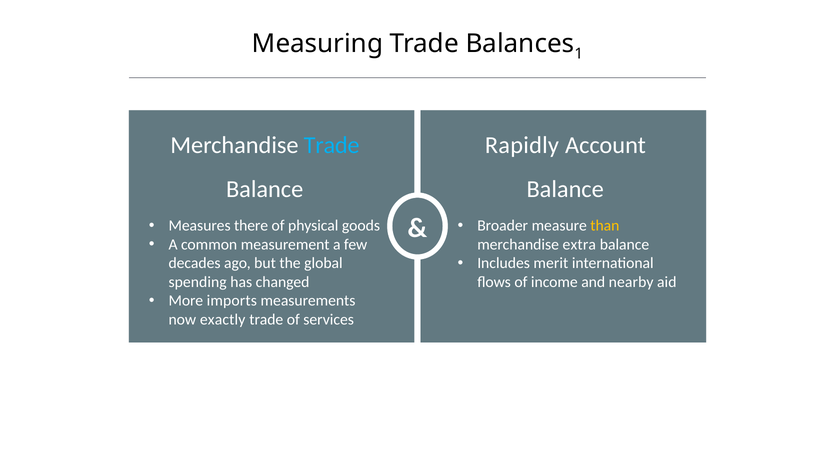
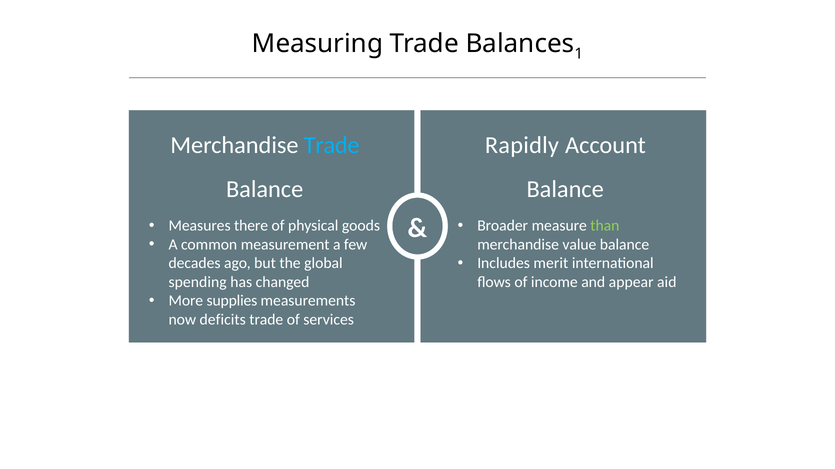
than colour: yellow -> light green (605, 226)
extra: extra -> value (579, 245)
nearby: nearby -> appear (631, 282)
imports: imports -> supplies (232, 301)
exactly: exactly -> deficits (223, 320)
